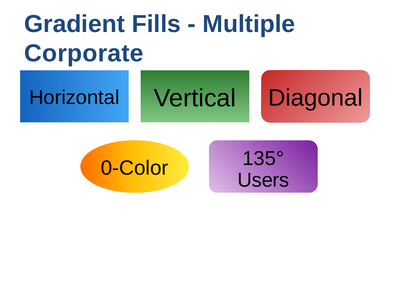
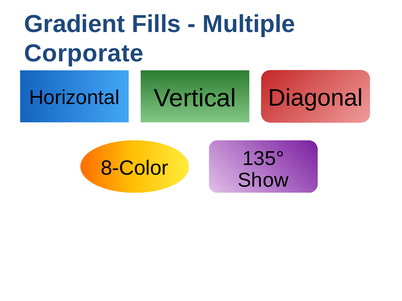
0-Color: 0-Color -> 8-Color (135, 168)
Users: Users -> Show (263, 180)
